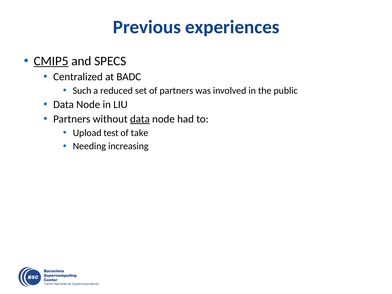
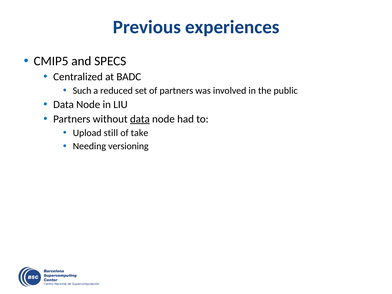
CMIP5 underline: present -> none (51, 61)
test: test -> still (111, 133)
increasing: increasing -> versioning (128, 146)
